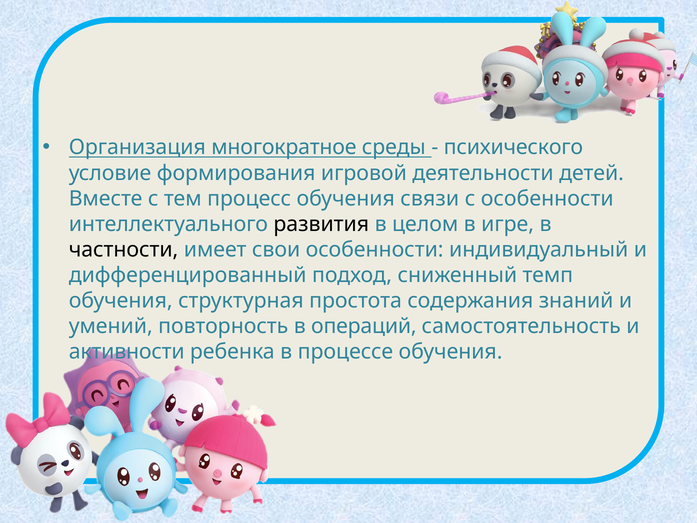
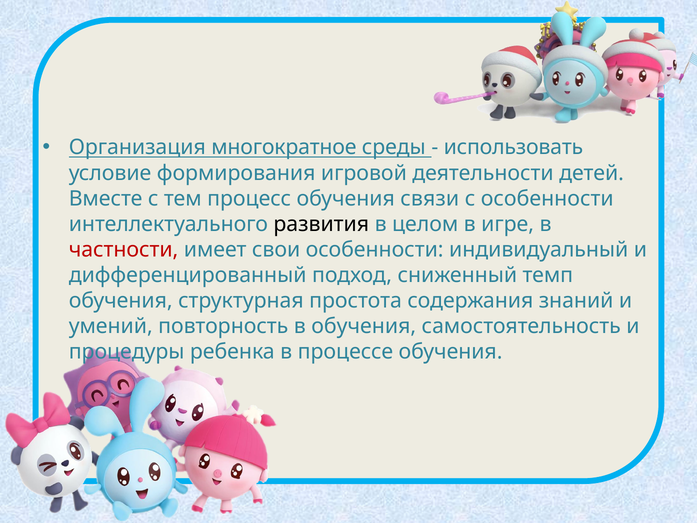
психического: психического -> использовать (513, 147)
частности colour: black -> red (124, 250)
в операций: операций -> обучения (364, 326)
активности: активности -> процедуры (127, 352)
